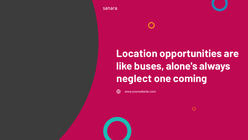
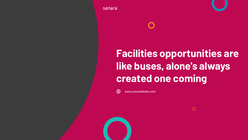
Location: Location -> Facilities (137, 54)
neglect: neglect -> created (134, 78)
